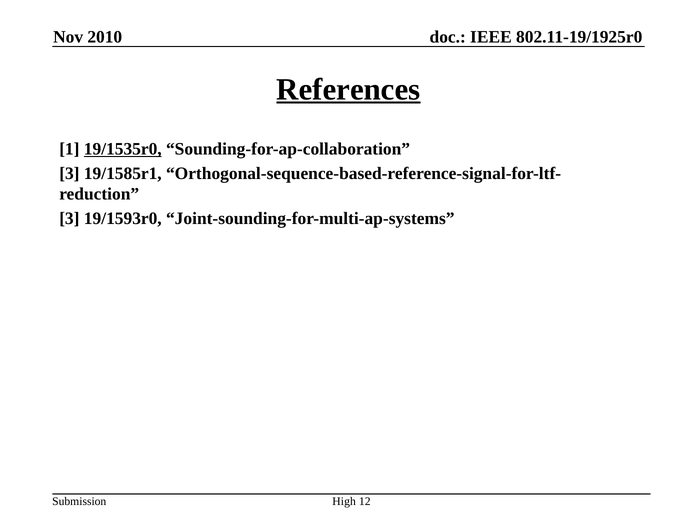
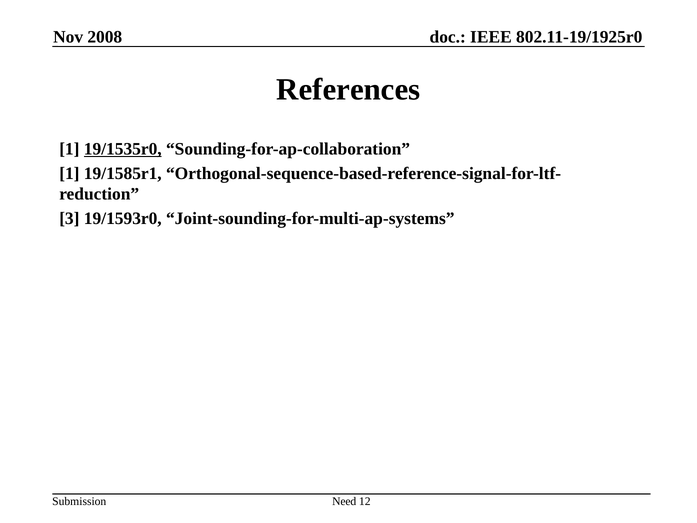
2010: 2010 -> 2008 (105, 37)
References underline: present -> none (348, 89)
3: 3 -> 1 (69, 173)
High: High -> Need (344, 501)
